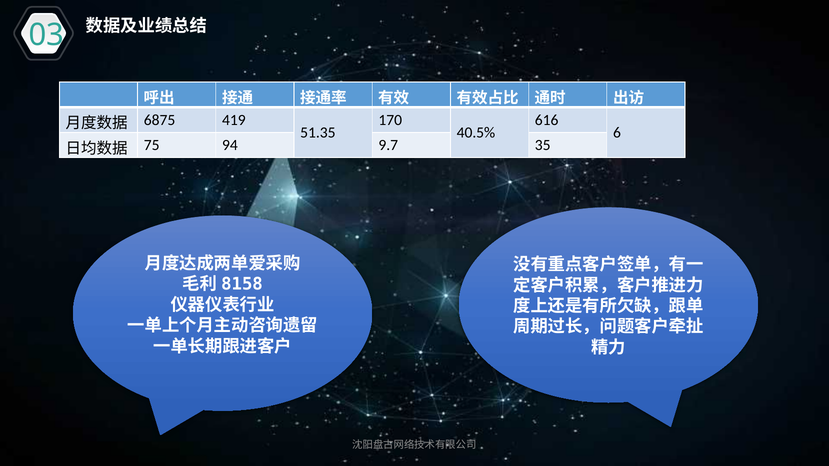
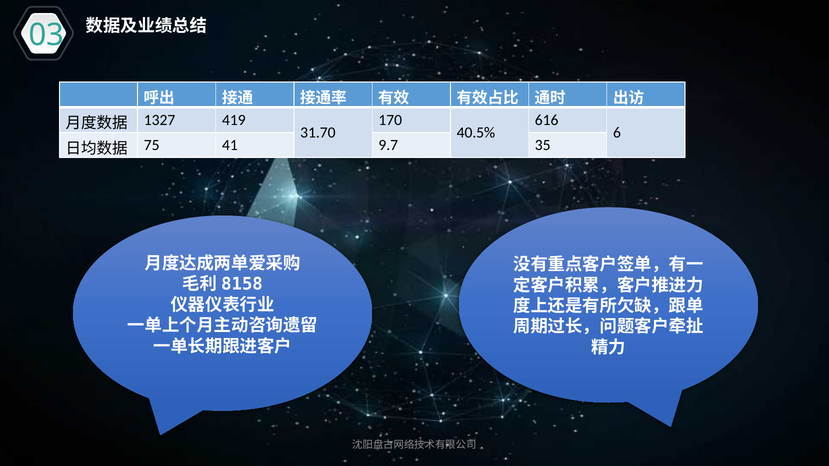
6875: 6875 -> 1327 (160, 120)
51.35: 51.35 -> 31.70 (318, 133)
94: 94 -> 41 (230, 145)
